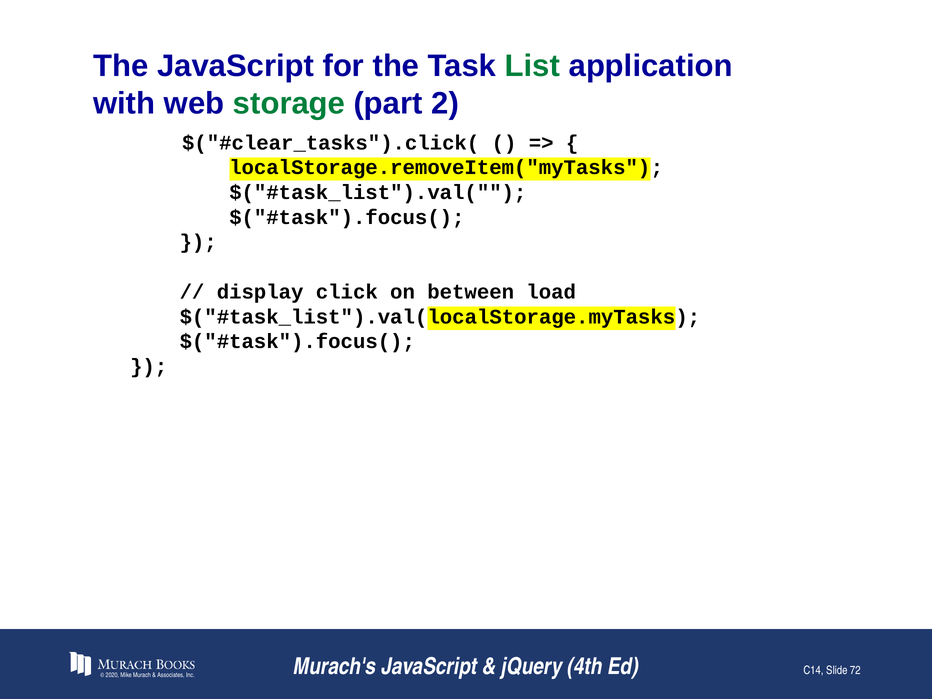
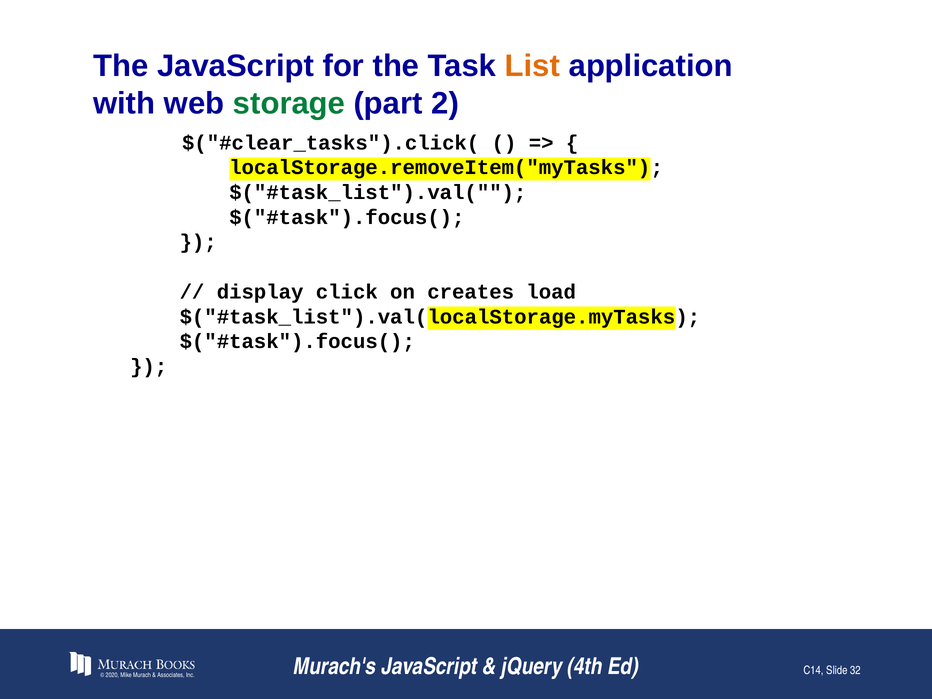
List colour: green -> orange (532, 66)
between: between -> creates (471, 292)
72: 72 -> 32 (855, 671)
